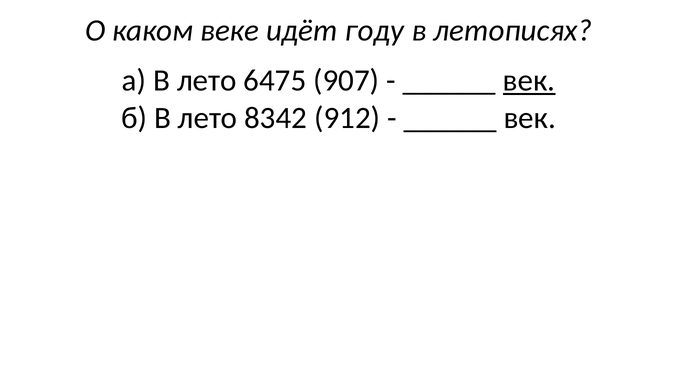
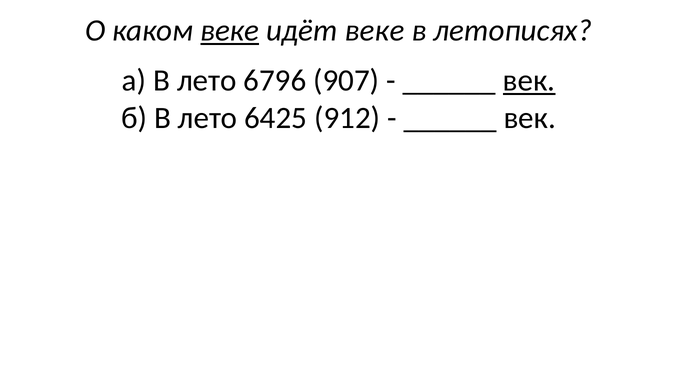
веке underline: none -> present (230, 31)
идёт году: году -> веке (375, 31)
6475: 6475 -> 6796 (275, 81)
8342: 8342 -> 6425 (276, 118)
